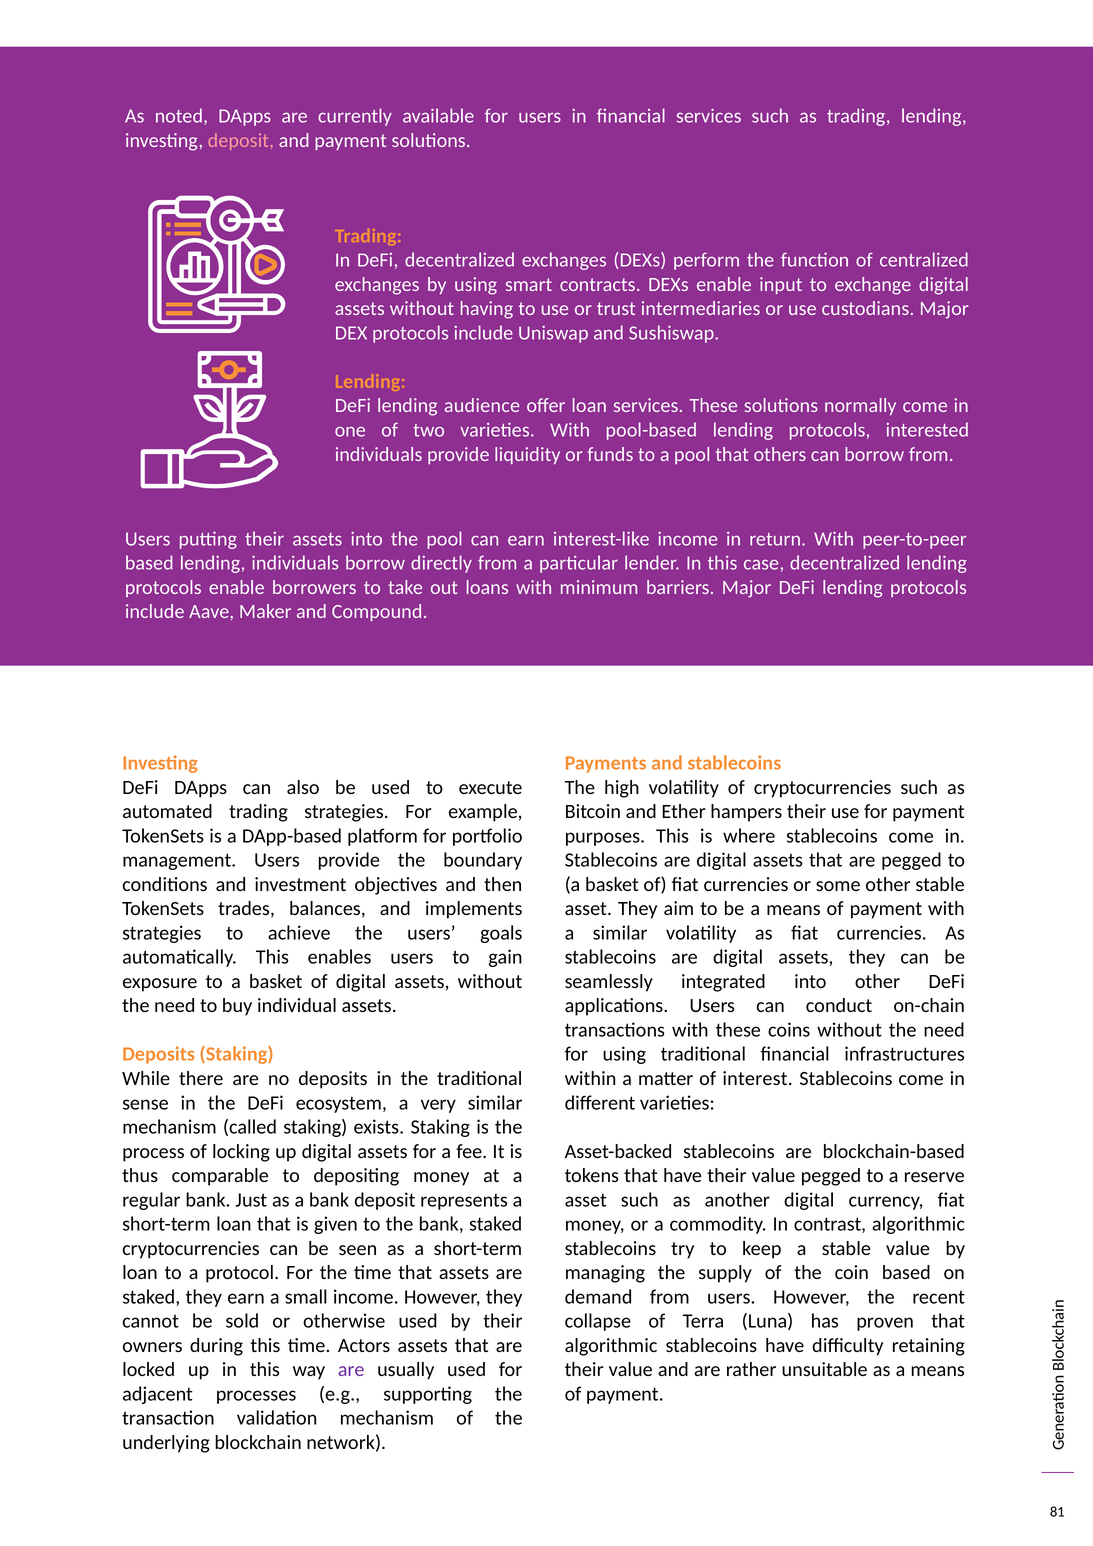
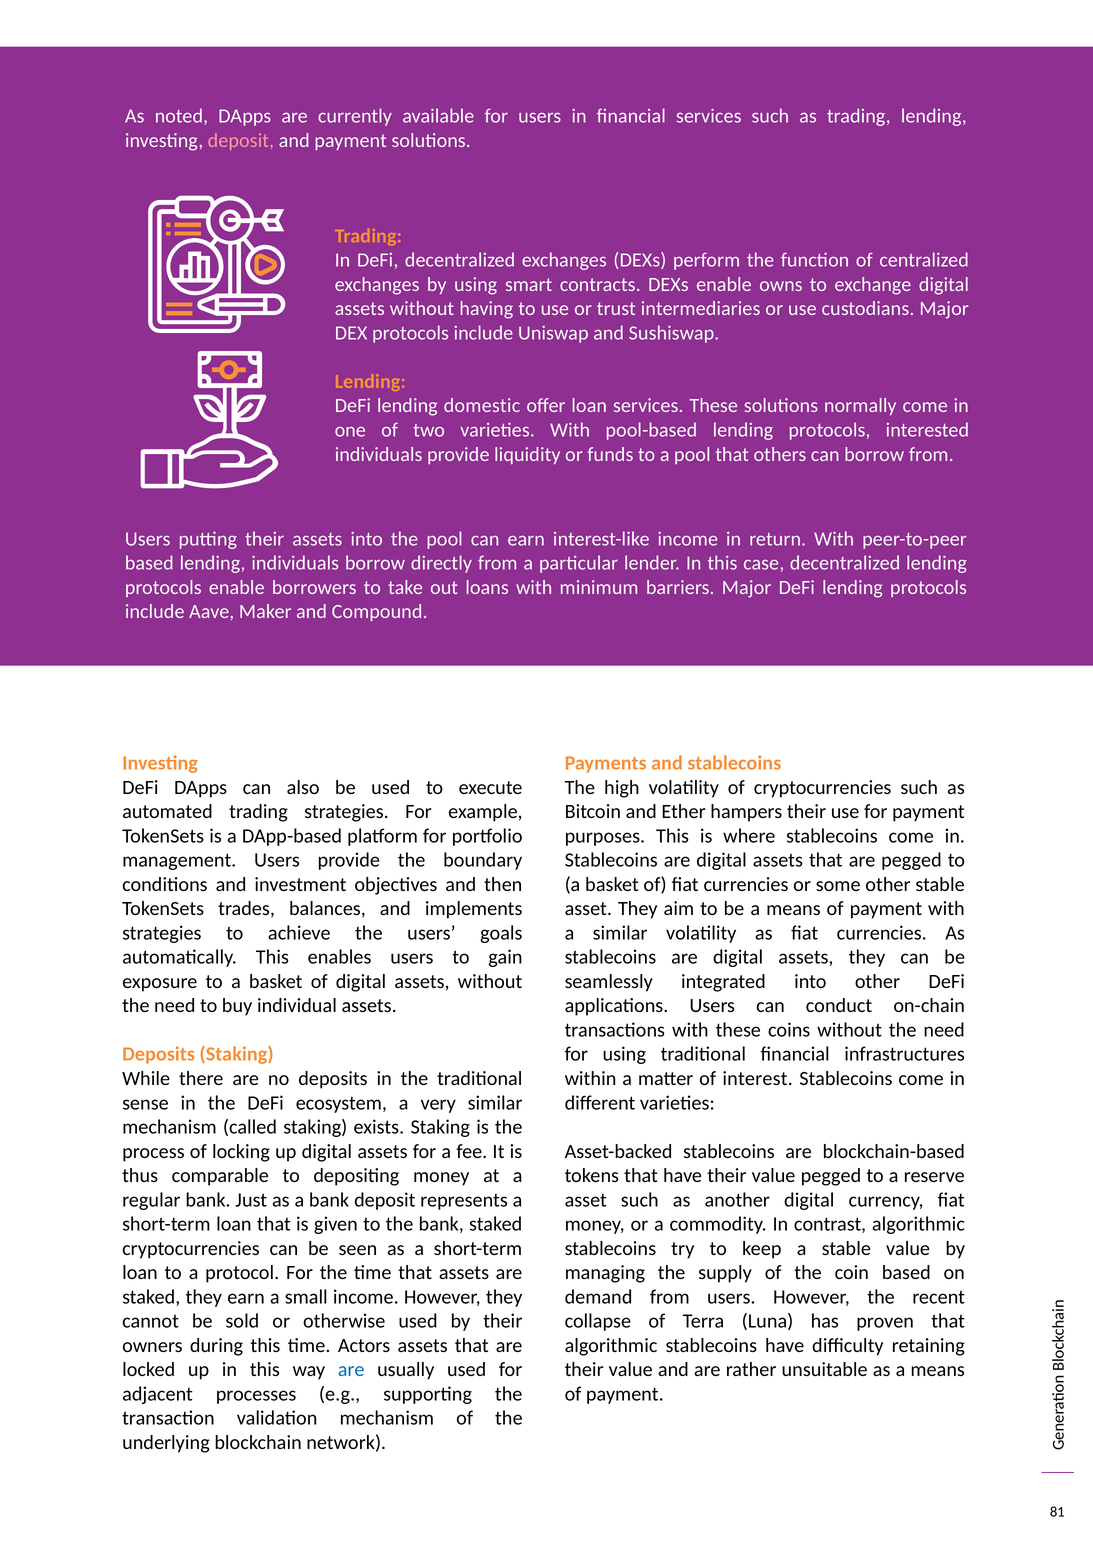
input: input -> owns (781, 285)
audience: audience -> domestic (482, 406)
are colour: purple -> blue (351, 1370)
